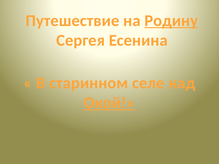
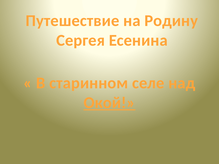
Родину underline: present -> none (171, 21)
